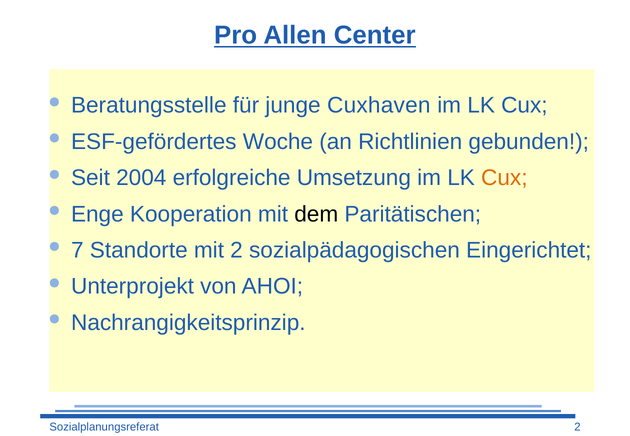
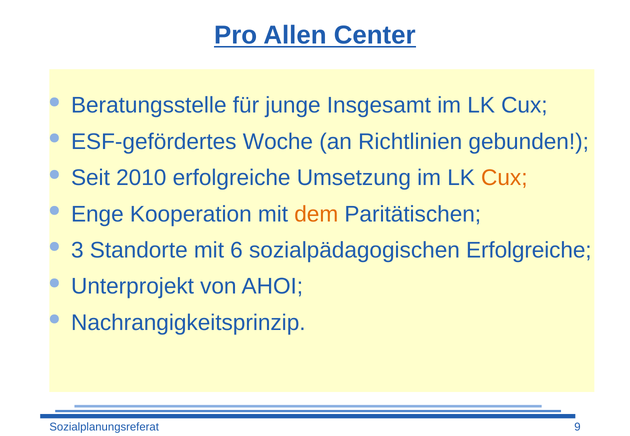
Cuxhaven: Cuxhaven -> Insgesamt (379, 106)
2004: 2004 -> 2010 (141, 178)
dem colour: black -> orange (316, 214)
7: 7 -> 3 (77, 250)
mit 2: 2 -> 6 (237, 250)
sozialpädagogischen Eingerichtet: Eingerichtet -> Erfolgreiche (529, 250)
Sozialplanungsreferat 2: 2 -> 9 (577, 427)
